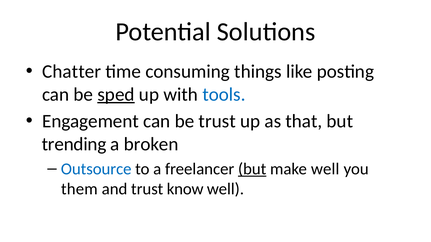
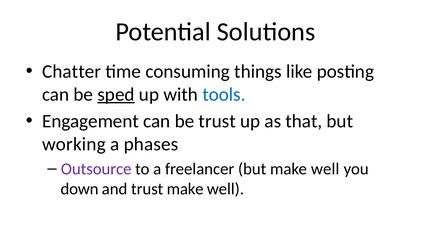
trending: trending -> working (74, 144)
broken: broken -> phases (151, 144)
Outsource colour: blue -> purple (96, 169)
but underline: present -> none (252, 169)
them: them -> down (80, 189)
trust know: know -> make (185, 189)
